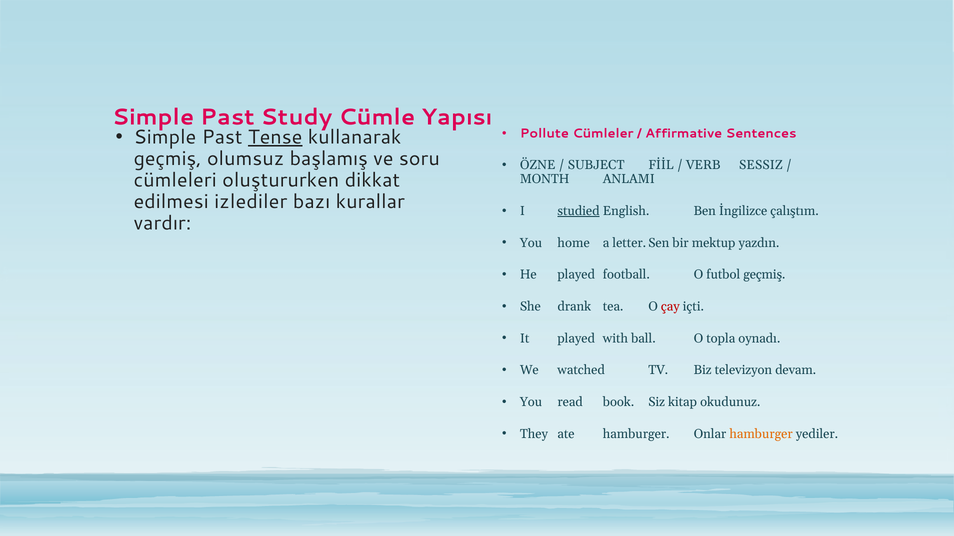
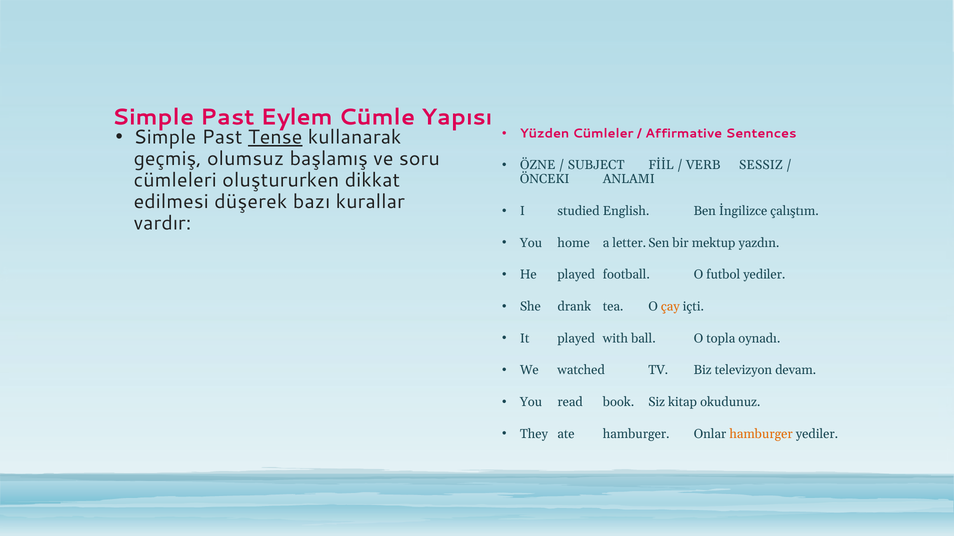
Study: Study -> Eylem (297, 117)
Pollute: Pollute -> Yüzden (544, 134)
MONTH: MONTH -> ÖNCEKI (545, 179)
izlediler: izlediler -> düşerek (251, 202)
studied underline: present -> none (579, 211)
futbol geçmiş: geçmiş -> yediler (764, 275)
çay colour: red -> orange (670, 307)
